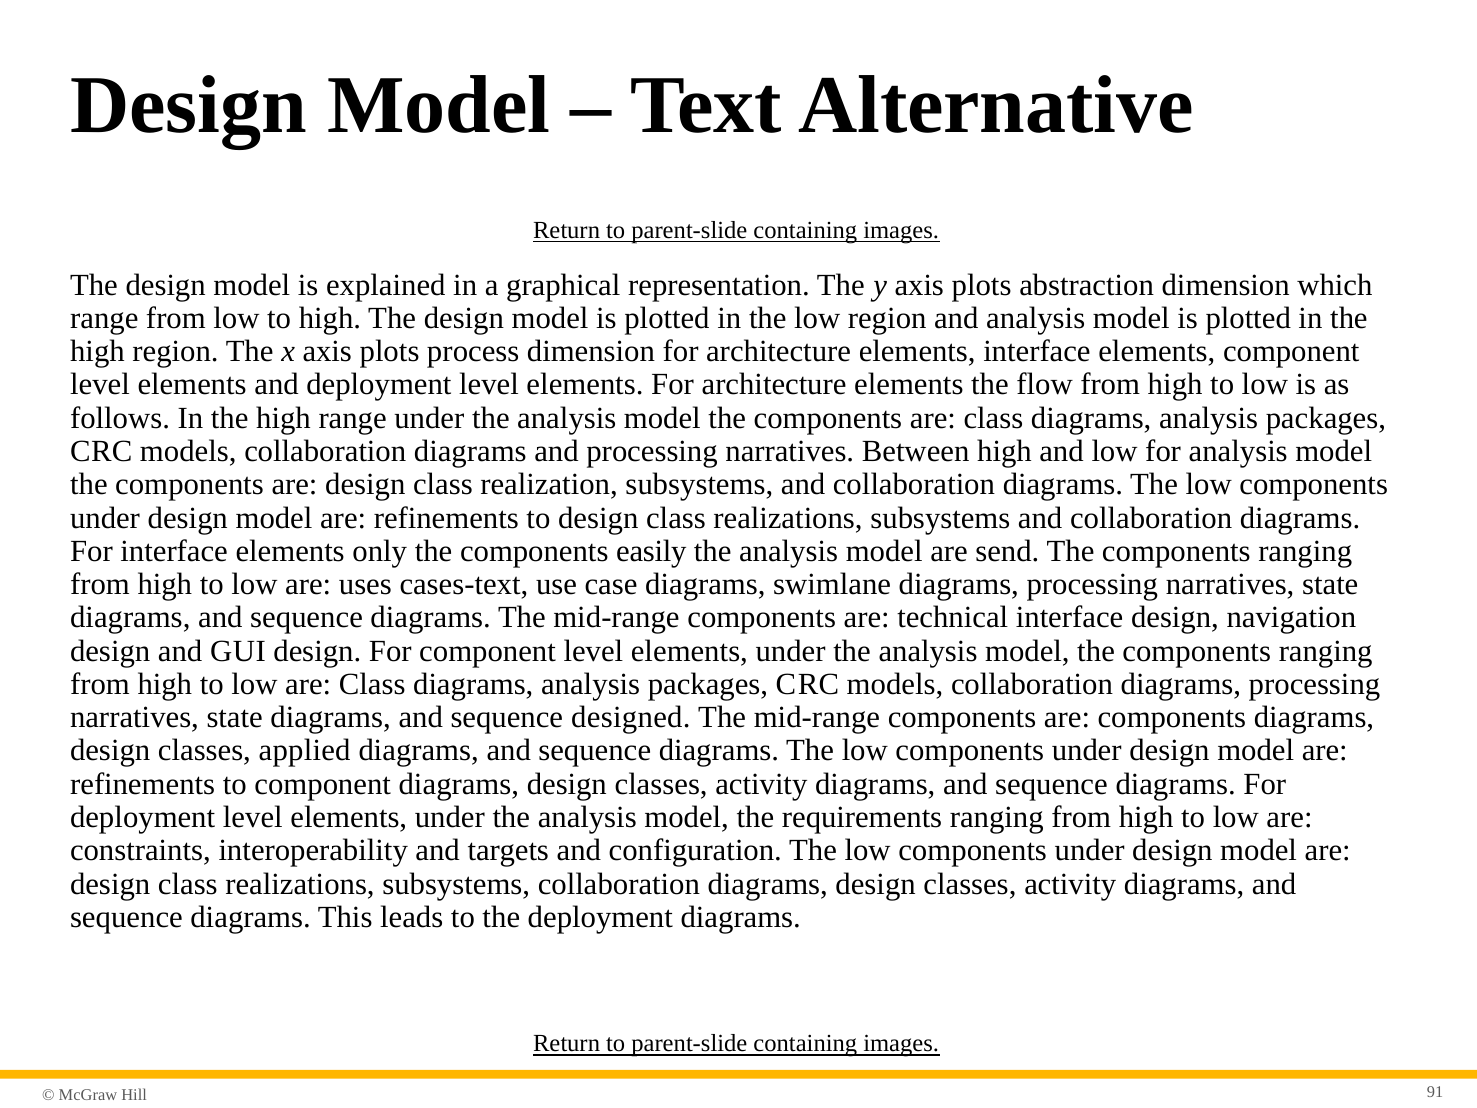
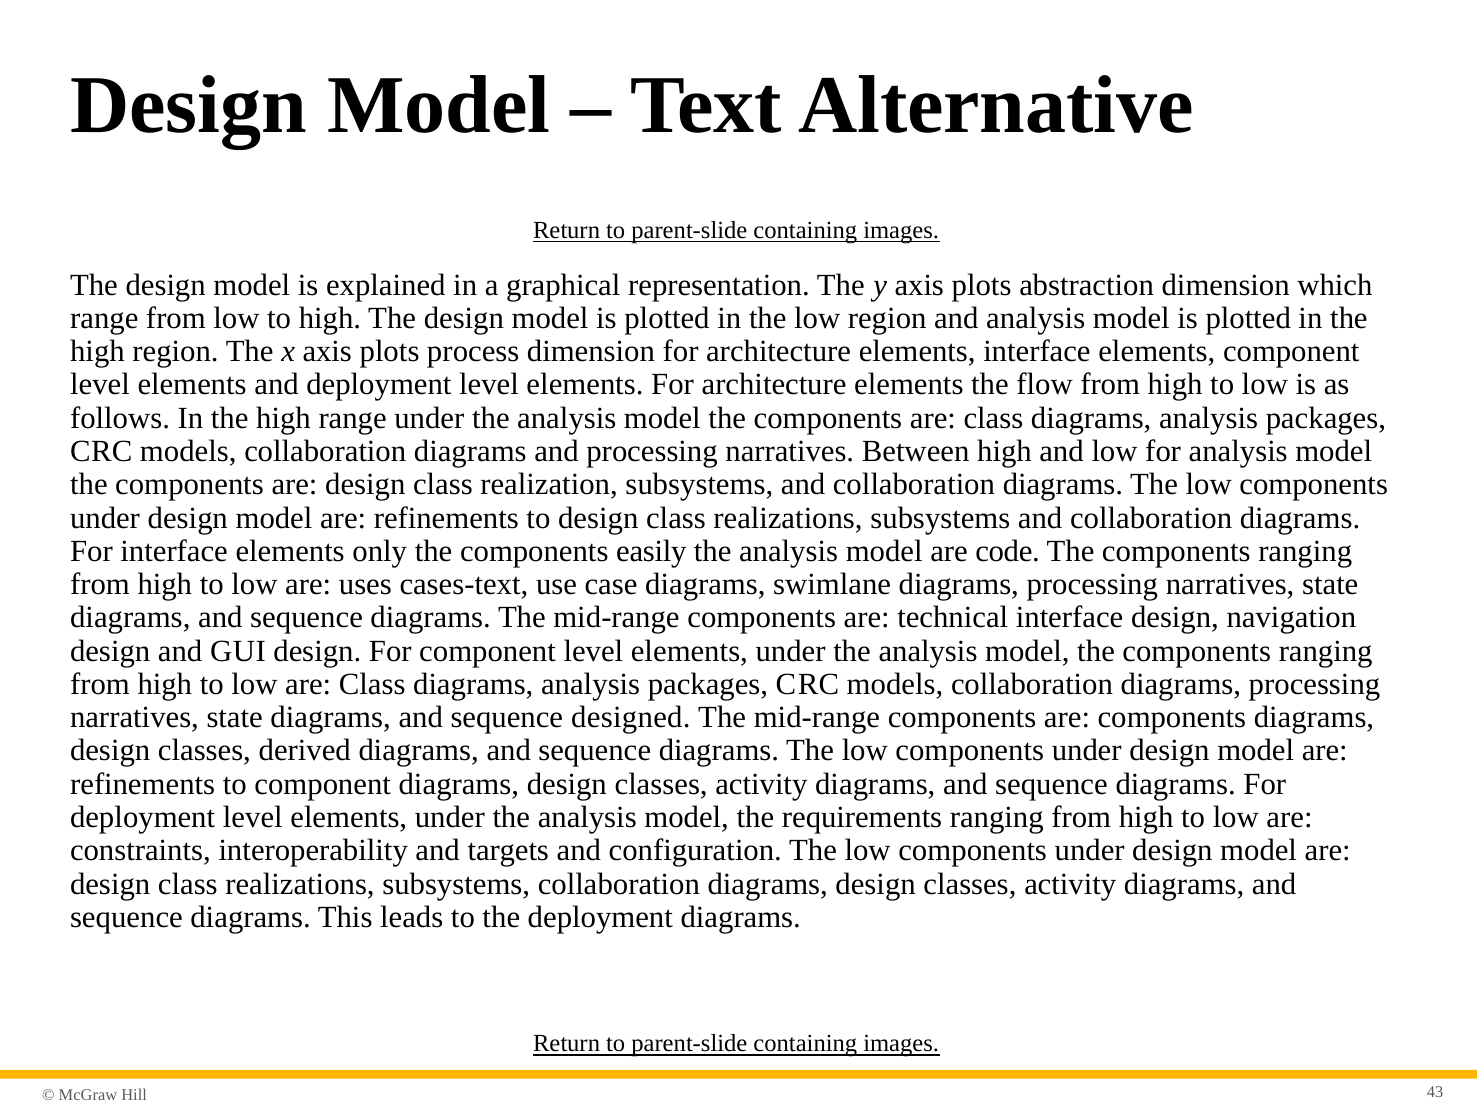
send: send -> code (1008, 551)
applied: applied -> derived (305, 751)
91: 91 -> 43 (1435, 1092)
